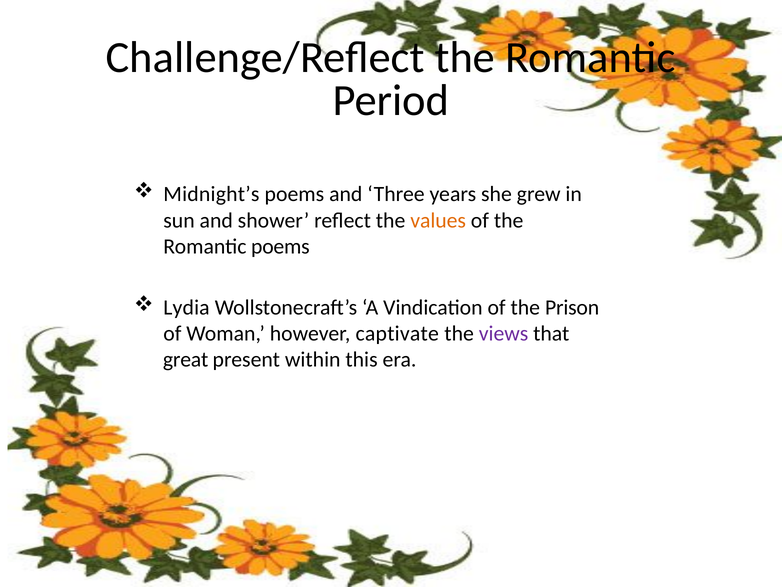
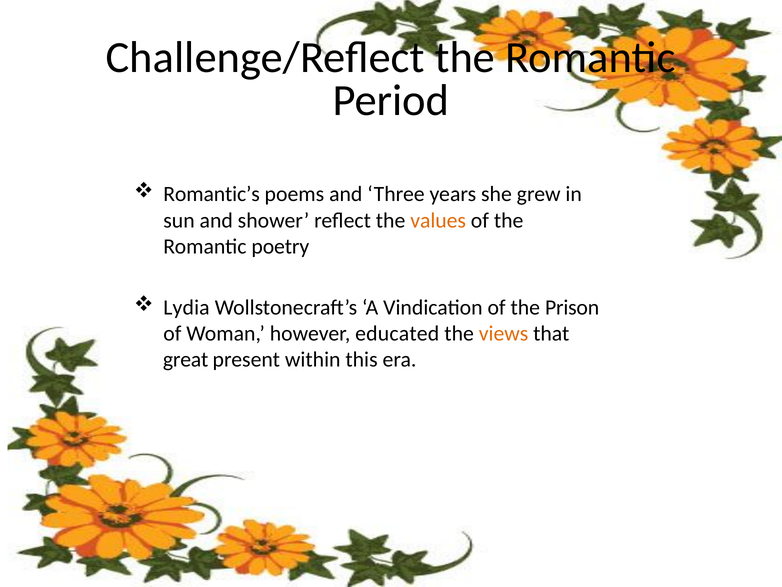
Midnight’s: Midnight’s -> Romantic’s (212, 194)
Romantic poems: poems -> poetry (280, 246)
captivate: captivate -> educated (397, 333)
views colour: purple -> orange (504, 333)
